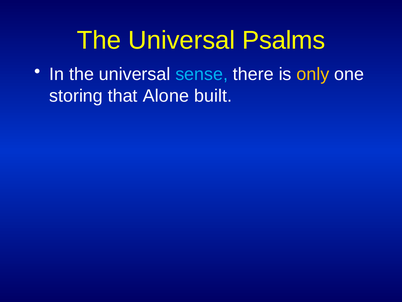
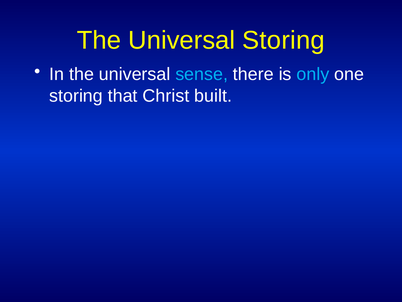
Universal Psalms: Psalms -> Storing (284, 40)
only colour: yellow -> light blue (313, 74)
Alone: Alone -> Christ (166, 96)
